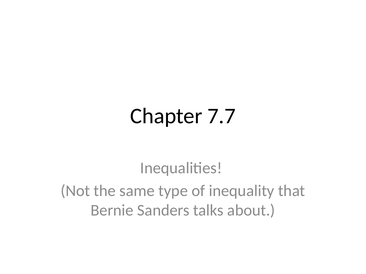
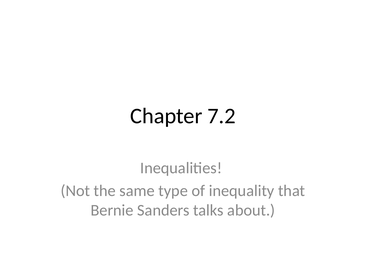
7.7: 7.7 -> 7.2 (222, 116)
